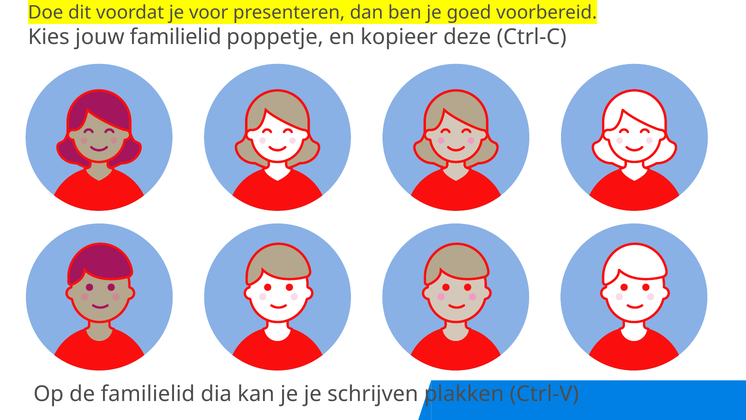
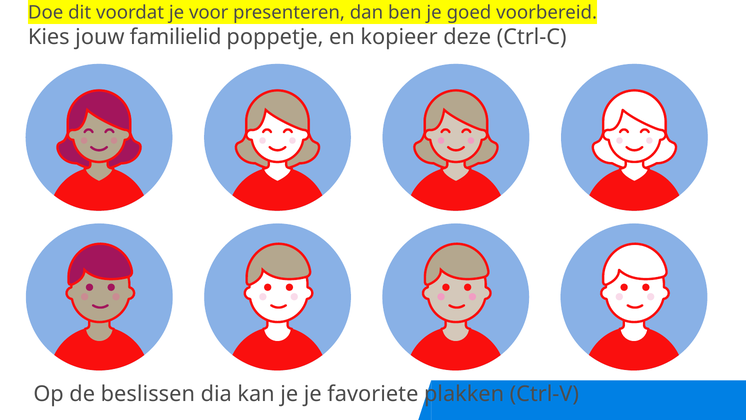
de familielid: familielid -> beslissen (148, 393)
schrijven: schrijven -> favoriete (373, 393)
